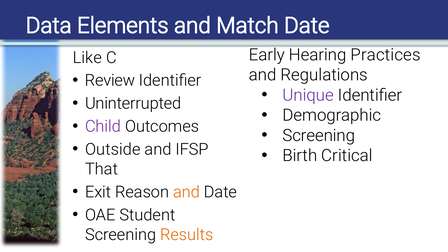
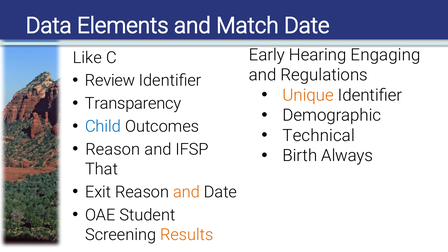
Practices: Practices -> Engaging (386, 55)
Unique colour: purple -> orange (308, 95)
Uninterrupted: Uninterrupted -> Transparency (133, 104)
Child colour: purple -> blue (103, 127)
Screening: Screening -> Technical (319, 136)
Outside: Outside -> Reason (113, 149)
Critical: Critical -> Always (347, 156)
